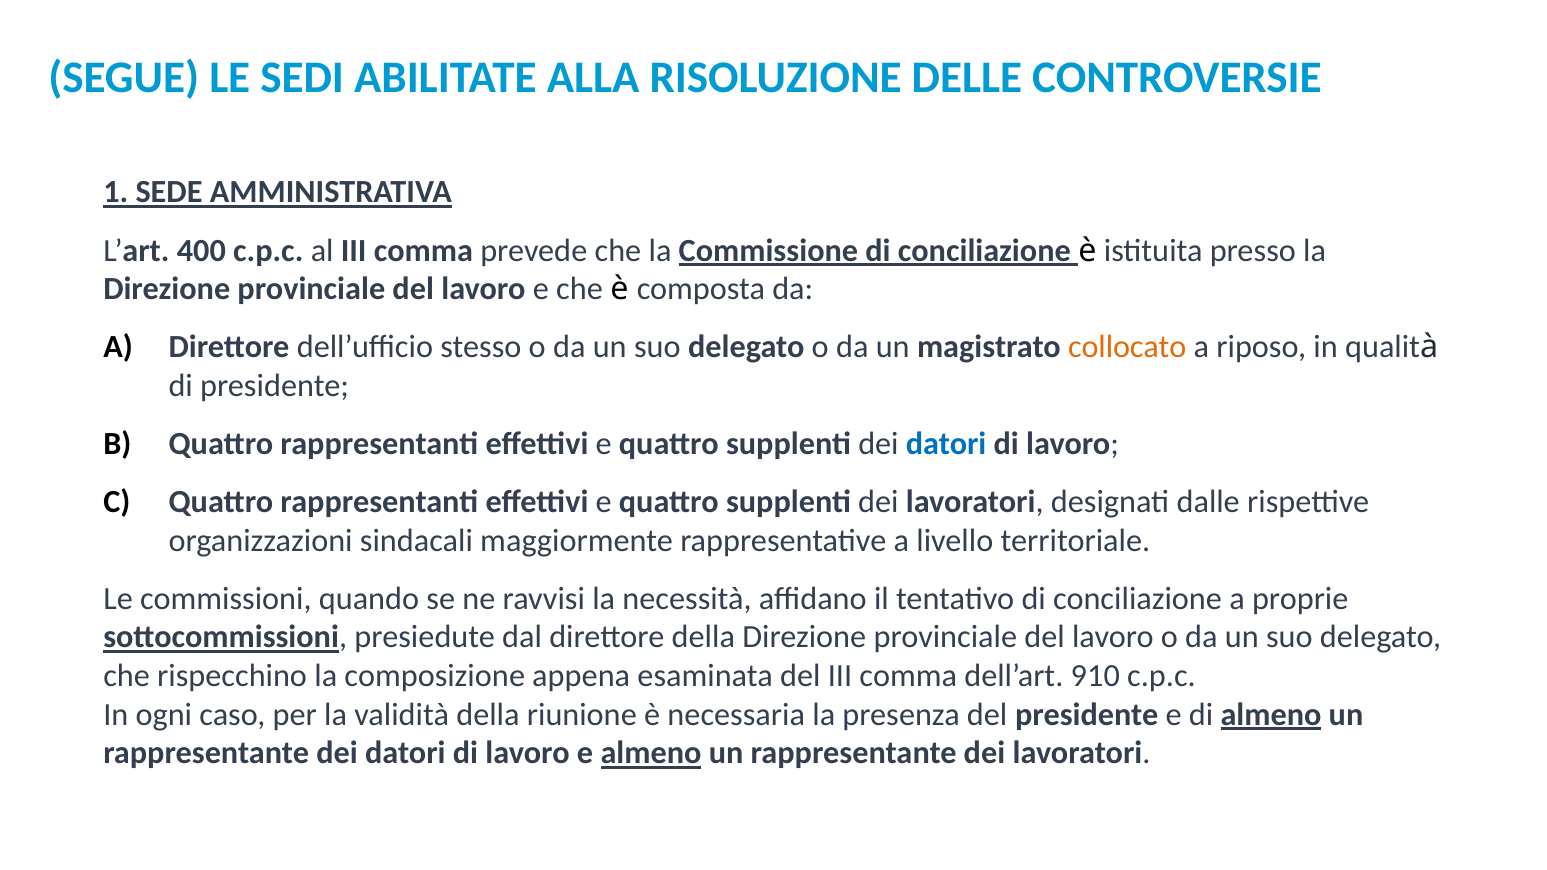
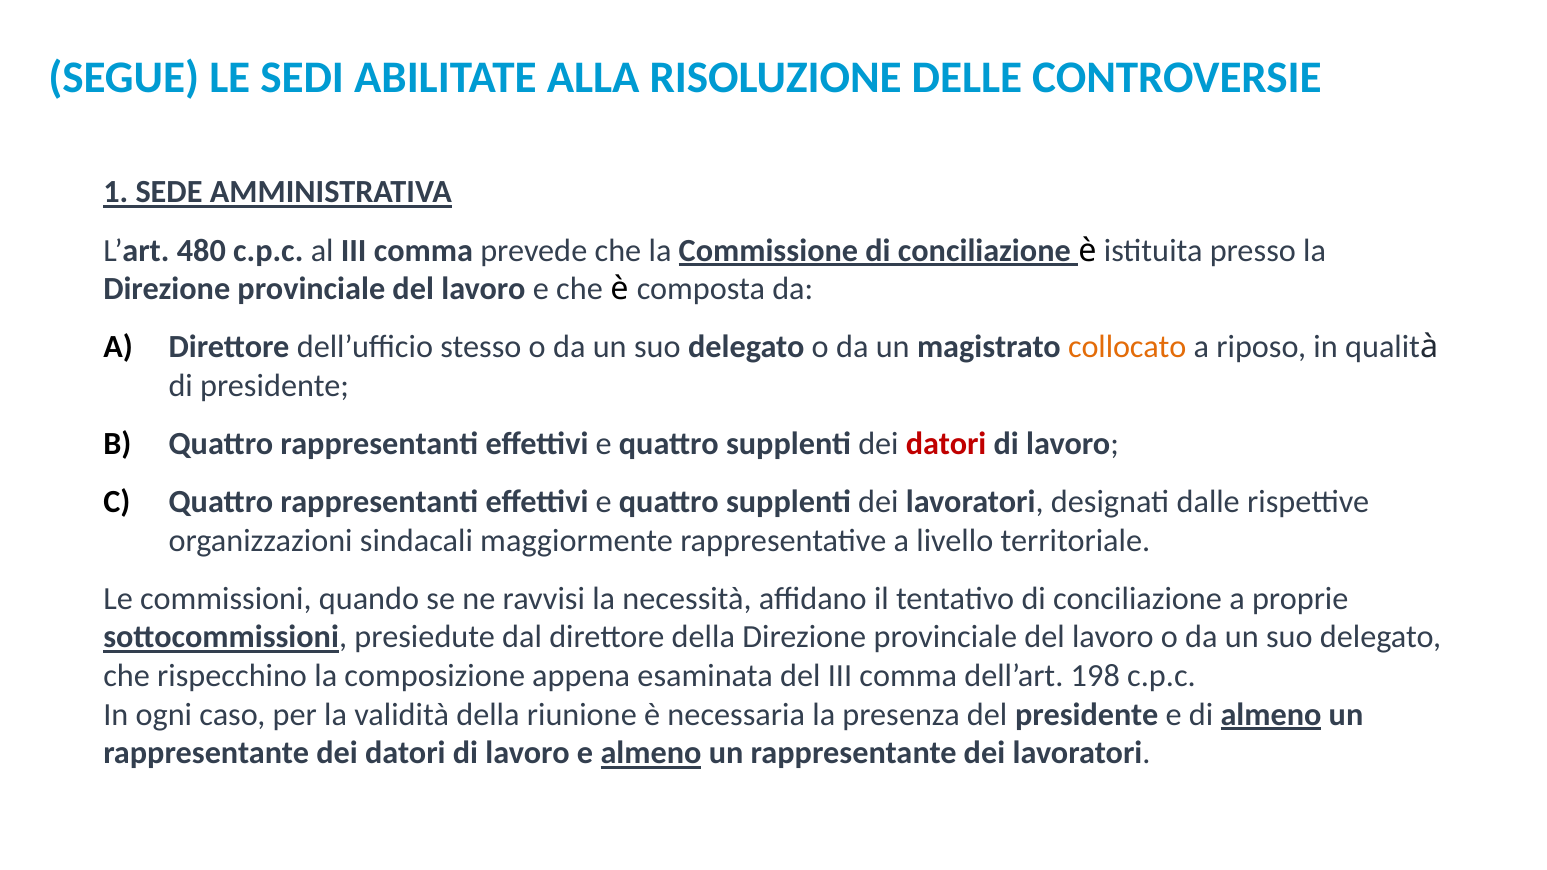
400: 400 -> 480 (201, 250)
datori colour: blue -> red (946, 444)
910: 910 -> 198 (1095, 676)
